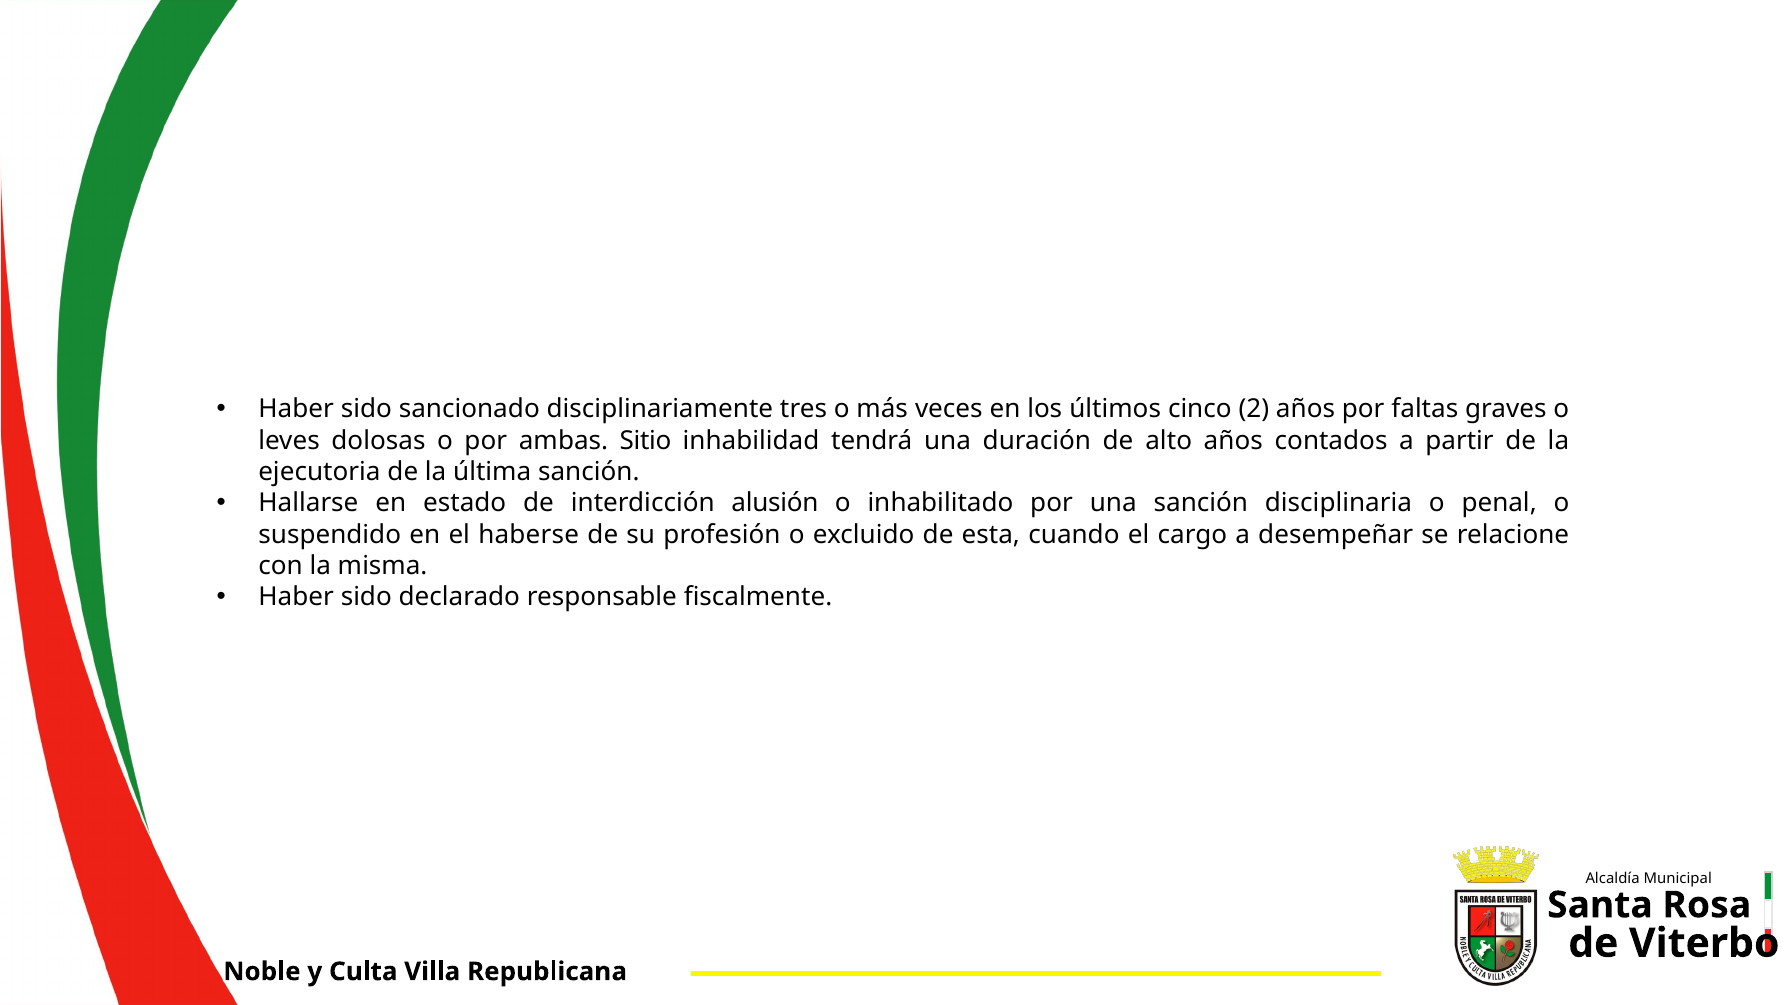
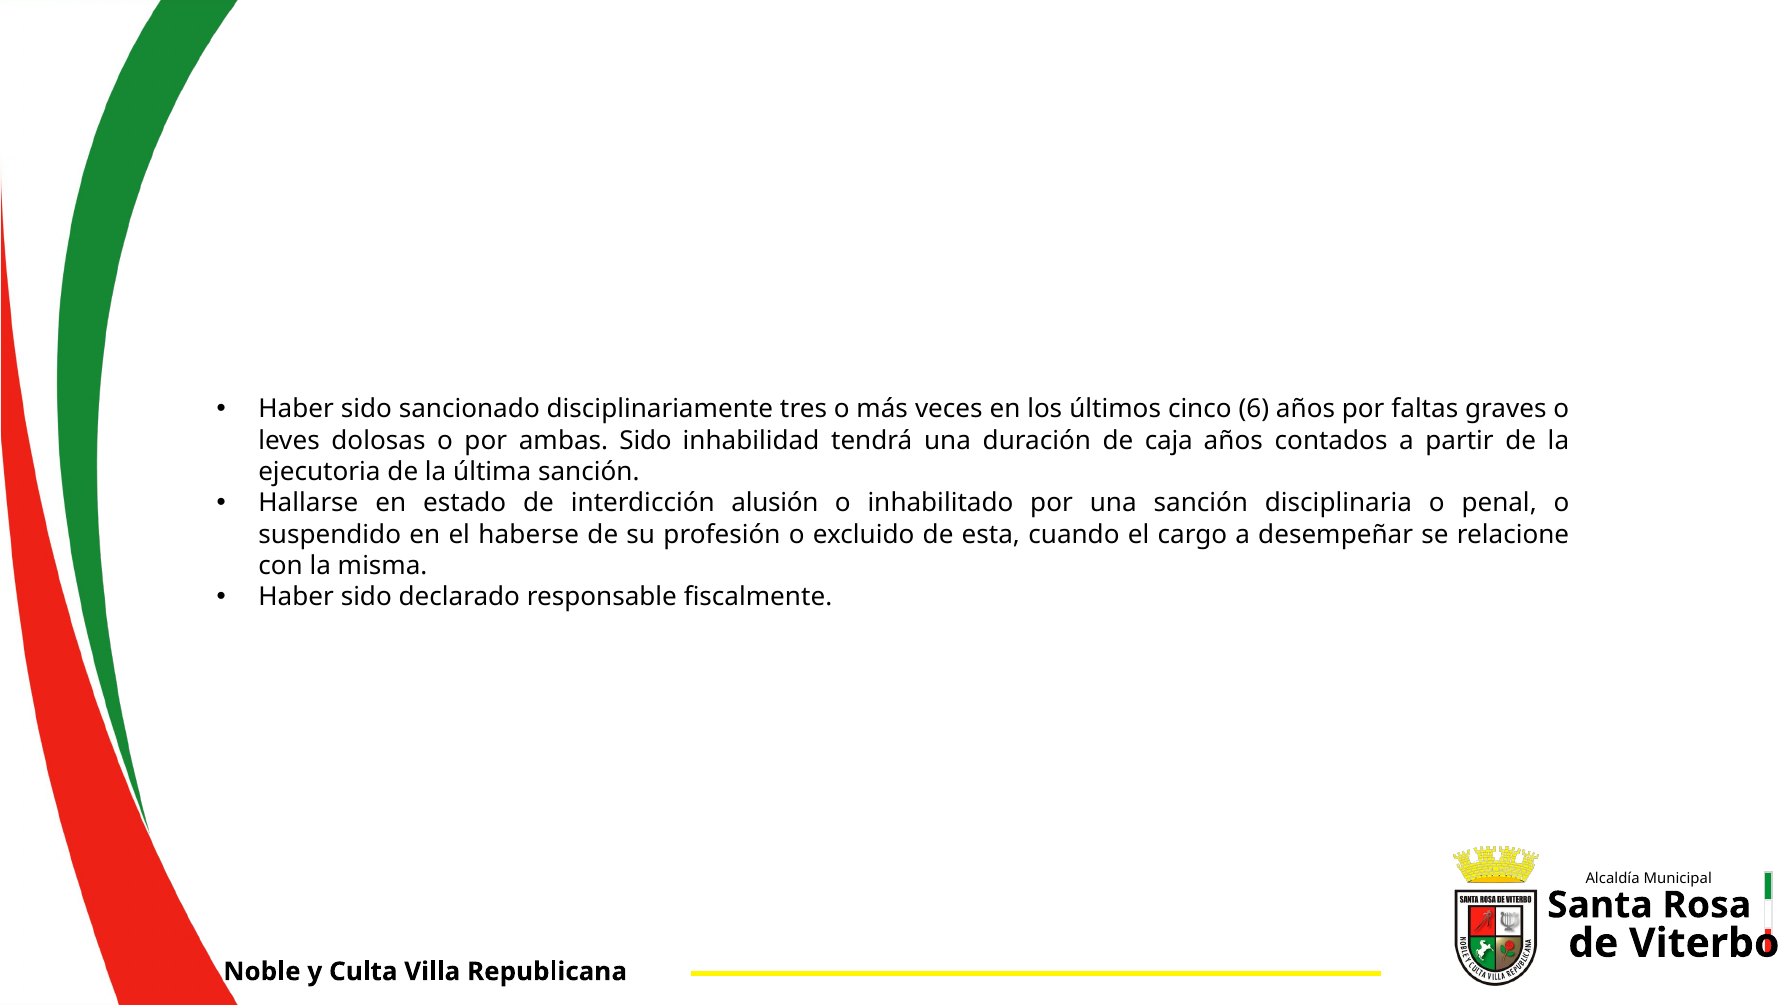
2: 2 -> 6 (1254, 409)
ambas Sitio: Sitio -> Sido (646, 441)
alto: alto -> caja (1169, 441)
